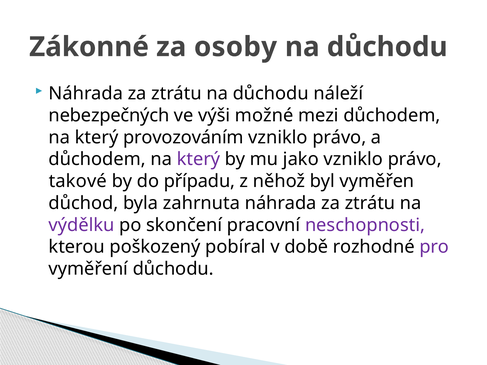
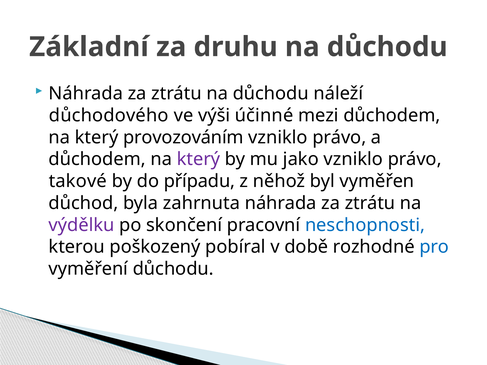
Zákonné: Zákonné -> Základní (89, 47)
osoby: osoby -> druhu (236, 47)
nebezpečných: nebezpečných -> důchodového (109, 115)
možné: možné -> účinné (264, 115)
neschopnosti colour: purple -> blue (365, 225)
pro colour: purple -> blue (434, 247)
